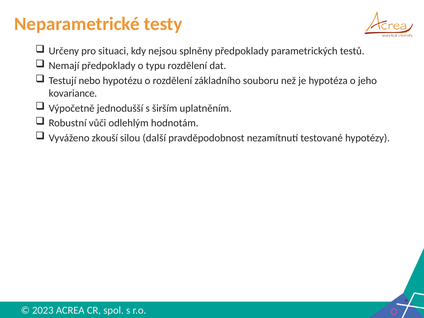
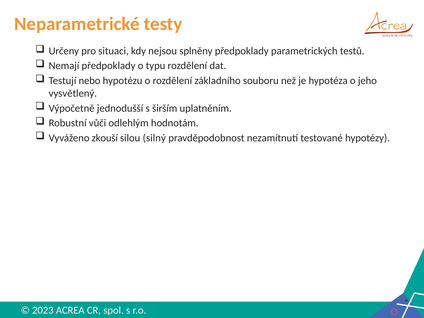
kovariance: kovariance -> vysvětlený (73, 93)
další: další -> silný (154, 138)
